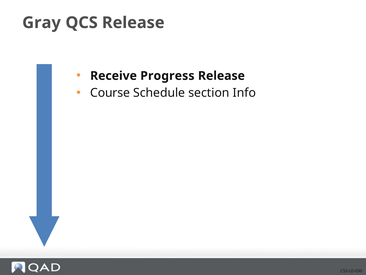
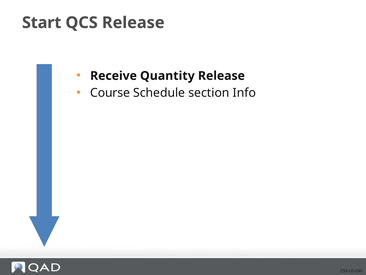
Gray: Gray -> Start (42, 23)
Progress: Progress -> Quantity (167, 76)
